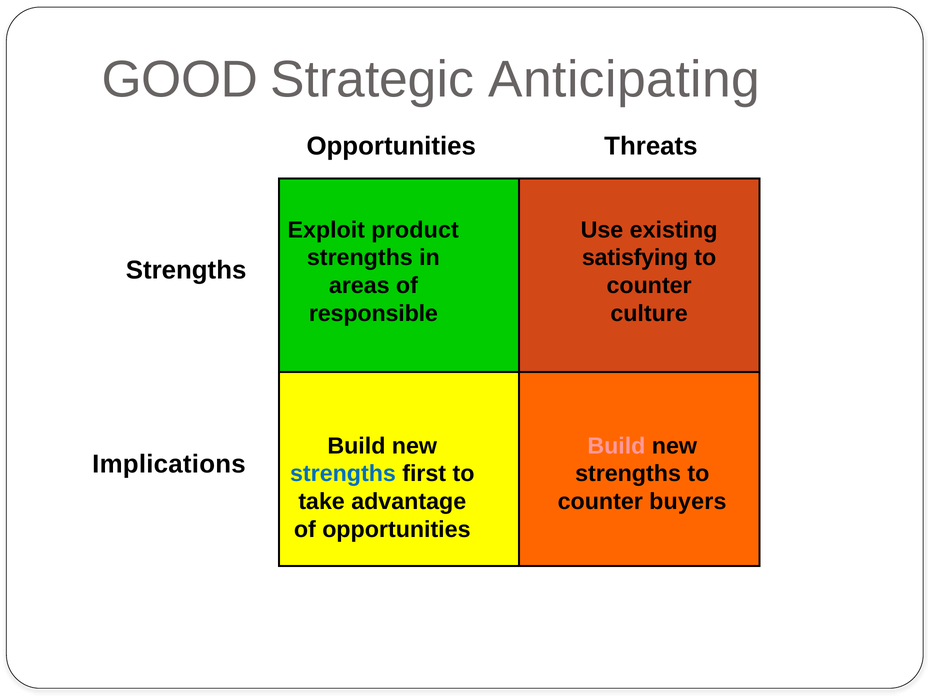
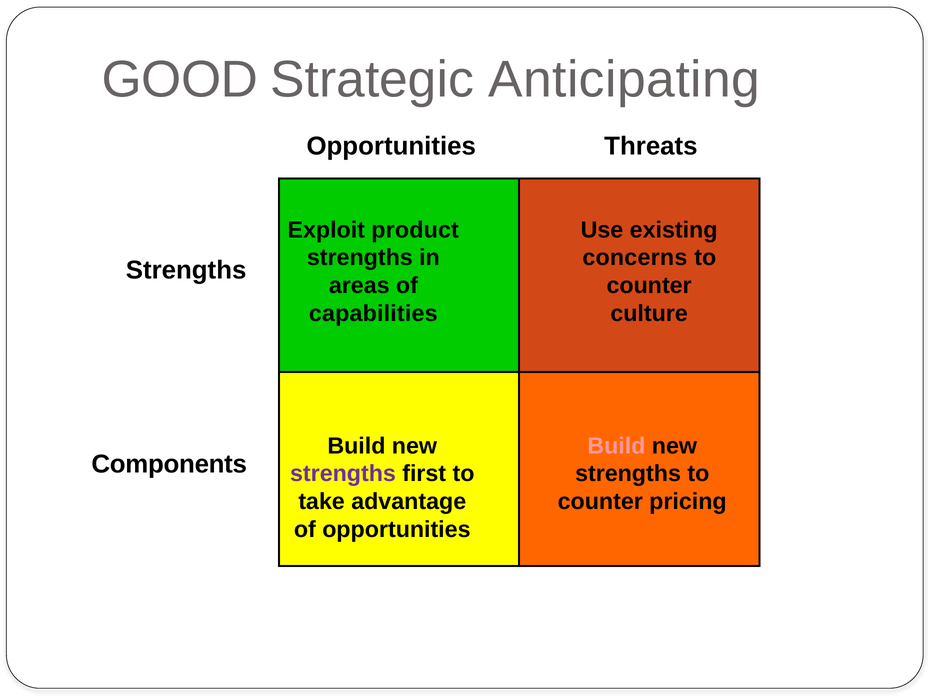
satisfying: satisfying -> concerns (635, 258)
responsible: responsible -> capabilities (373, 313)
Implications: Implications -> Components (169, 464)
strengths colour: blue -> purple (343, 473)
buyers: buyers -> pricing (688, 501)
